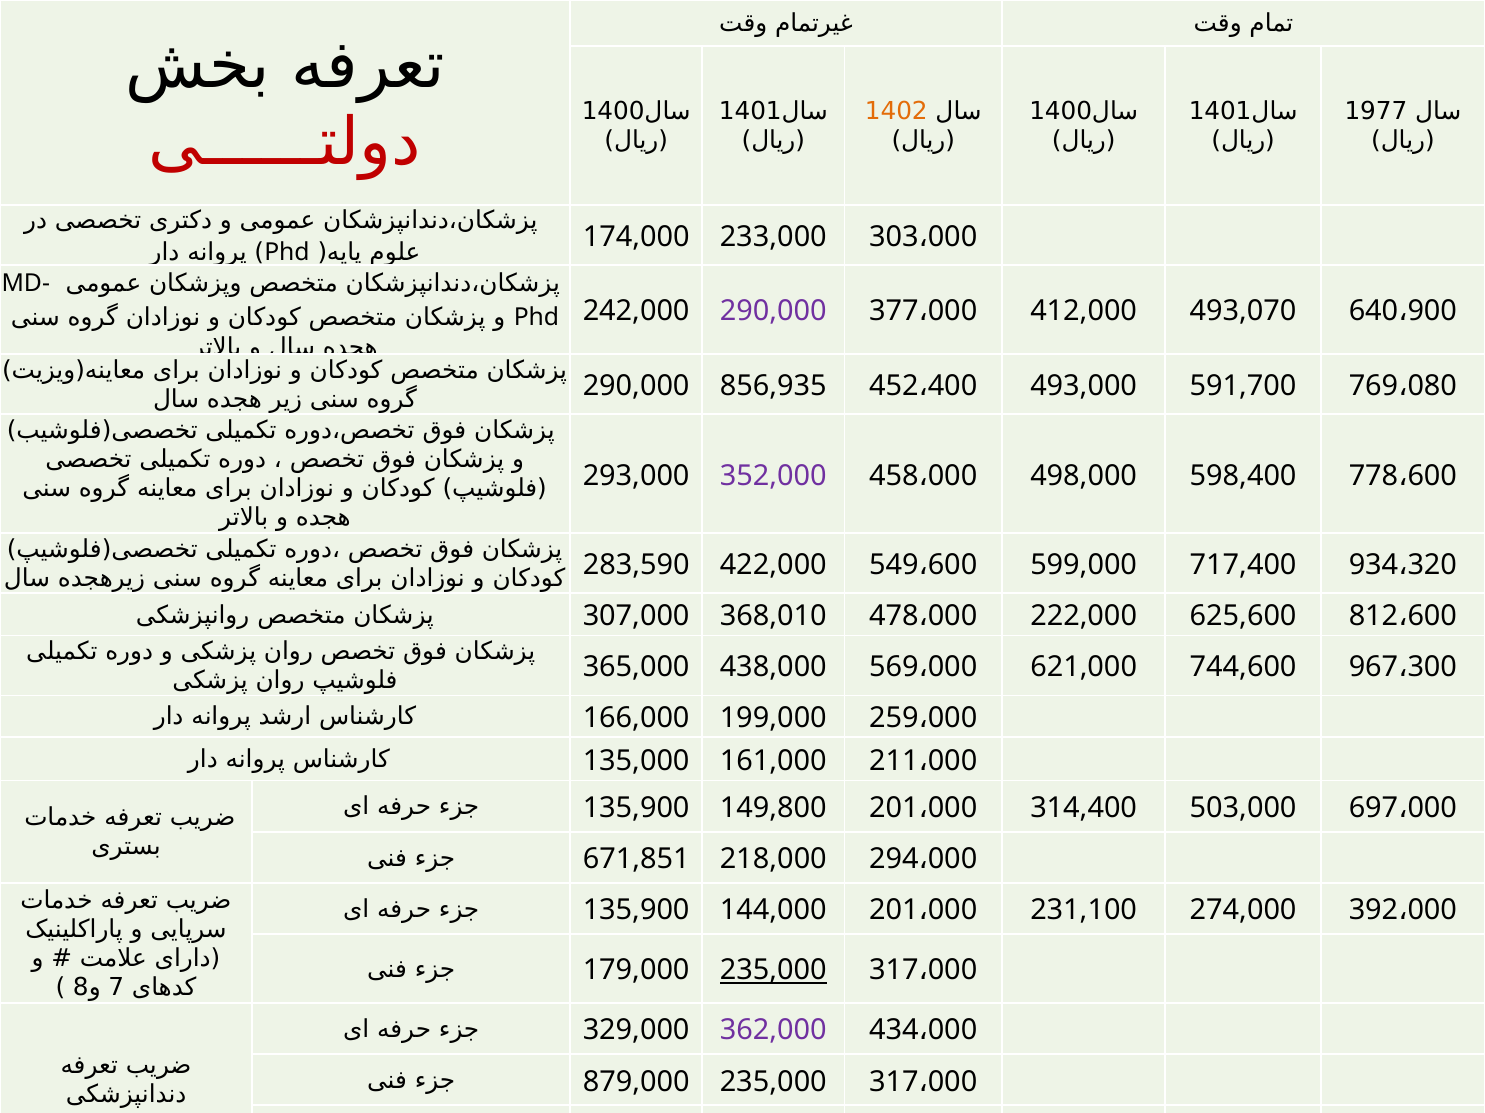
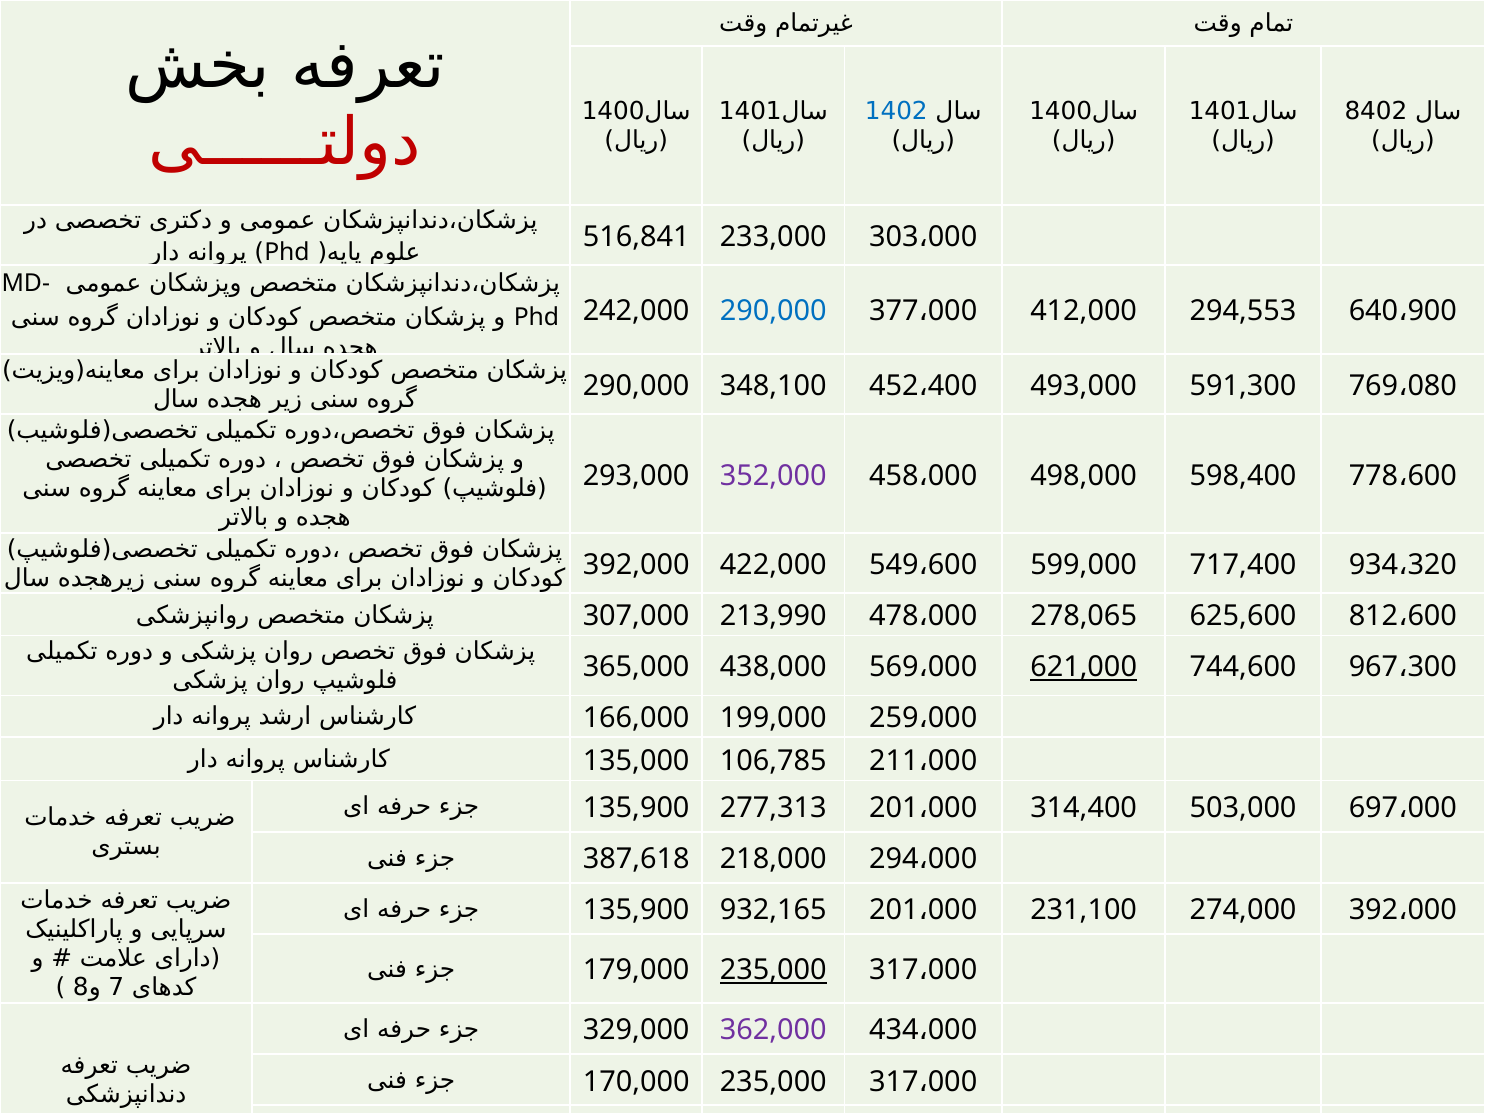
1402 colour: orange -> blue (896, 112)
1977: 1977 -> 8402 (1376, 112)
174,000: 174,000 -> 516,841 (636, 237)
290,000 colour: purple -> blue (773, 312)
493,070: 493,070 -> 294,553 (1243, 312)
856,935: 856,935 -> 348,100 (773, 386)
591,700: 591,700 -> 591,300 (1243, 386)
283,590: 283,590 -> 392,000 (636, 565)
368,010: 368,010 -> 213,990 (773, 617)
222,000: 222,000 -> 278,065 (1084, 617)
621,000 underline: none -> present (1084, 668)
161,000: 161,000 -> 106,785 (773, 761)
149,800: 149,800 -> 277,313 (773, 809)
671,851: 671,851 -> 387,618 (636, 860)
144,000: 144,000 -> 932,165 (773, 911)
879,000: 879,000 -> 170,000 (636, 1082)
